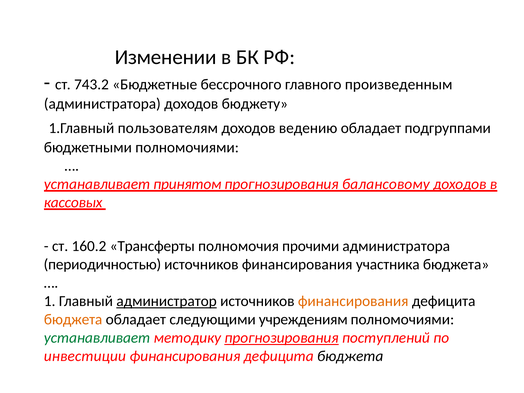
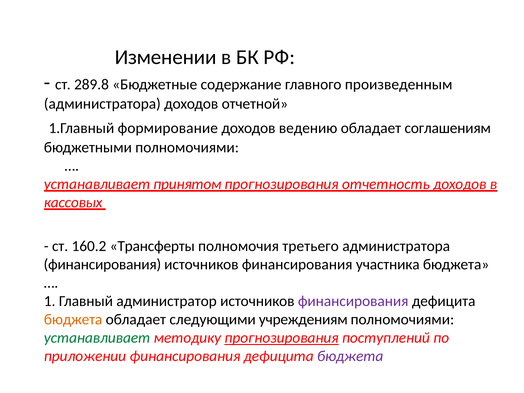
743.2: 743.2 -> 289.8 (91, 84)
бессрочного: бессрочного -> содержание (241, 84)
бюджету: бюджету -> отчетной (255, 104)
пользователям: пользователям -> формирование (168, 128)
подгруппами: подгруппами -> соглашениям (448, 128)
балансовому: балансовому -> отчетность (386, 184)
прочими: прочими -> третьего (311, 246)
периодичностью: периодичностью -> финансирования (102, 265)
администратор underline: present -> none (167, 301)
финансирования colour: orange -> purple (353, 301)
инвестиции: инвестиции -> приложении (85, 356)
бюджета colour: black -> purple (350, 356)
